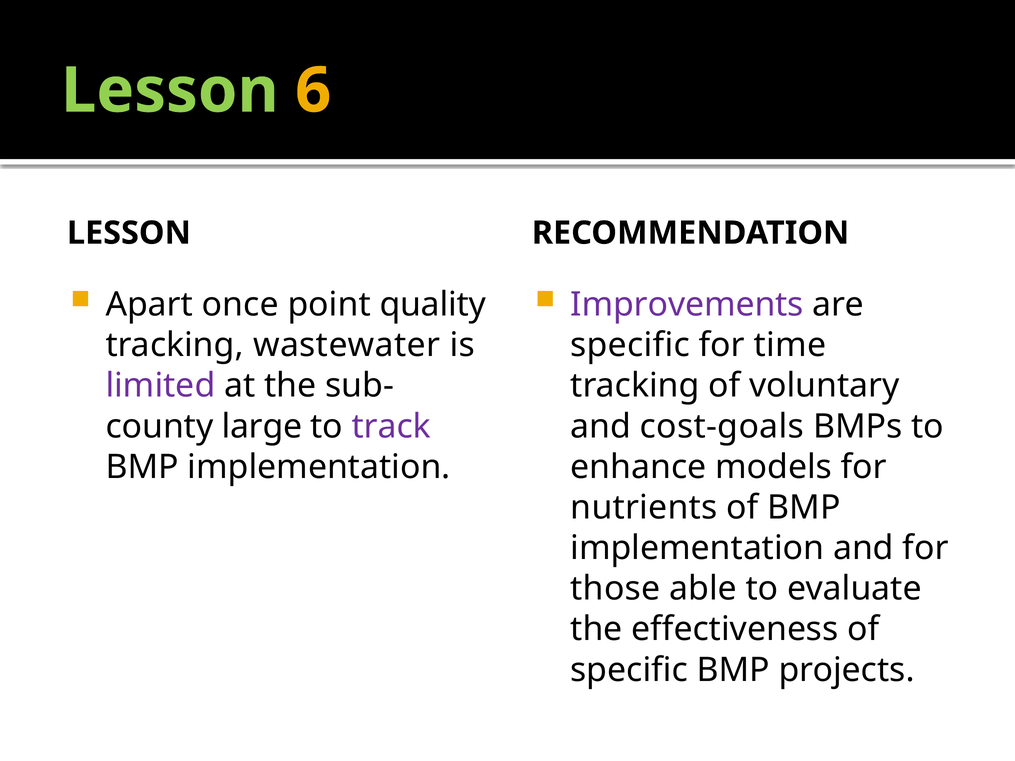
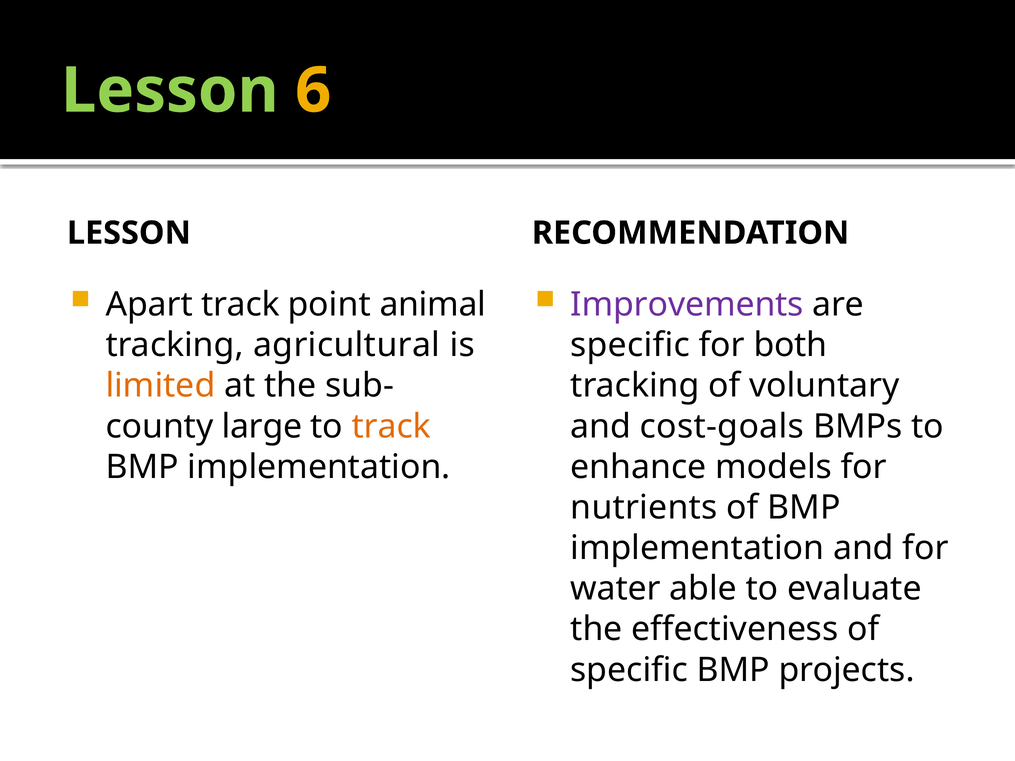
Apart once: once -> track (241, 305)
quality: quality -> animal (433, 305)
wastewater: wastewater -> agricultural (347, 345)
time: time -> both (790, 345)
limited colour: purple -> orange (160, 386)
track colour: purple -> orange (391, 427)
those: those -> water (616, 589)
